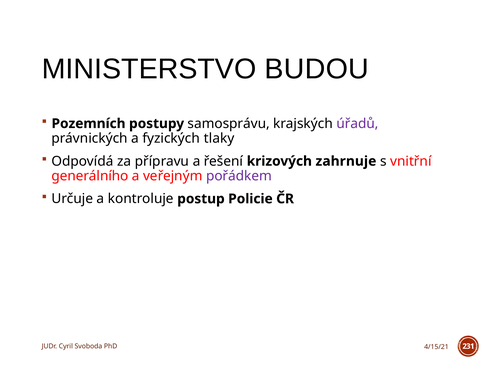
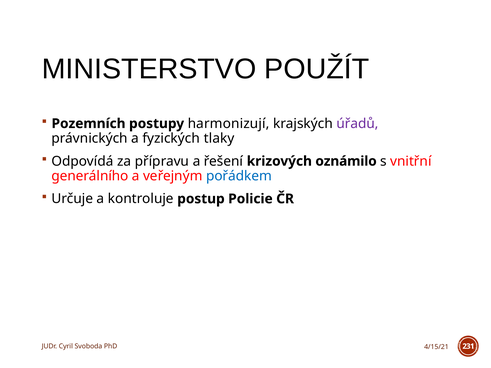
BUDOU: BUDOU -> POUŽÍT (317, 69)
samosprávu: samosprávu -> harmonizují (229, 124)
zahrnuje: zahrnuje -> oznámilo (346, 161)
pořádkem colour: purple -> blue (239, 176)
